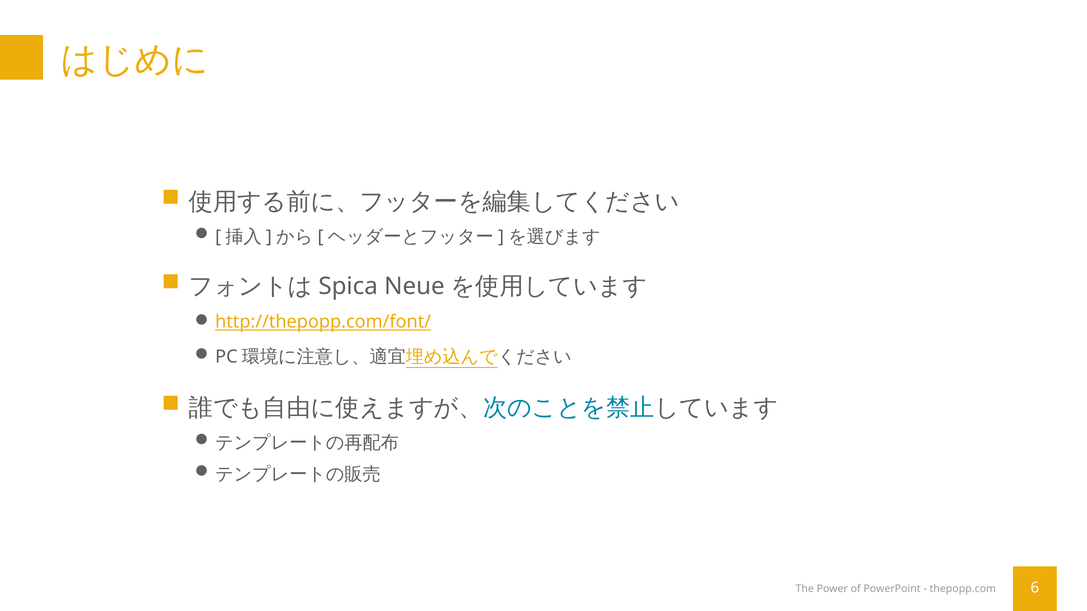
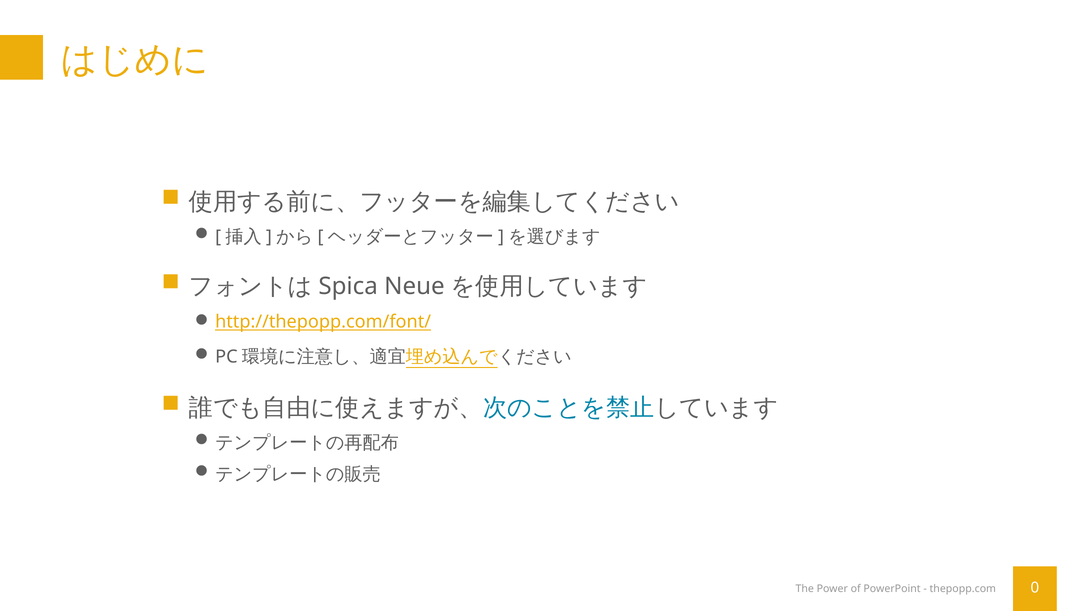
6: 6 -> 0 (1035, 588)
